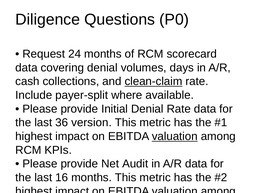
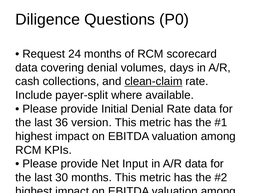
valuation underline: present -> none (175, 136)
Audit: Audit -> Input (135, 164)
16: 16 -> 30 (62, 177)
